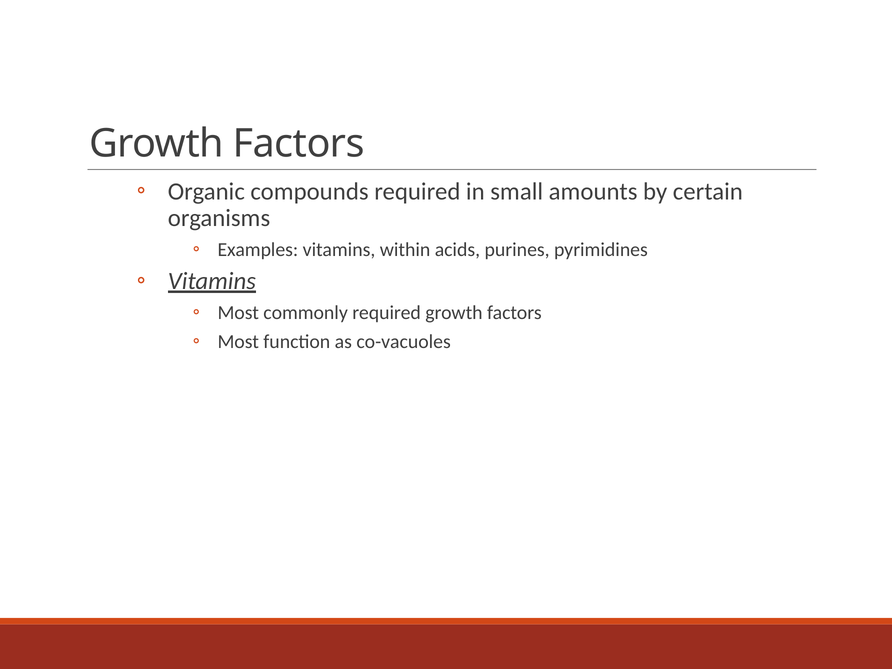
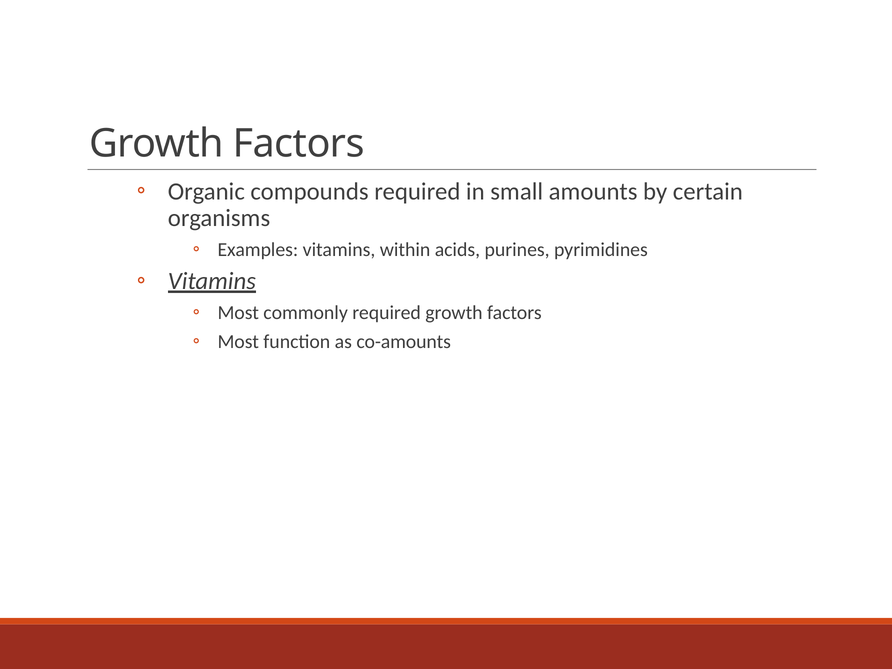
co-vacuoles: co-vacuoles -> co-amounts (404, 342)
